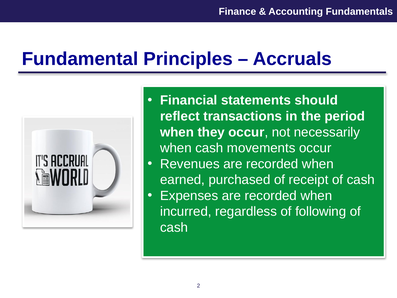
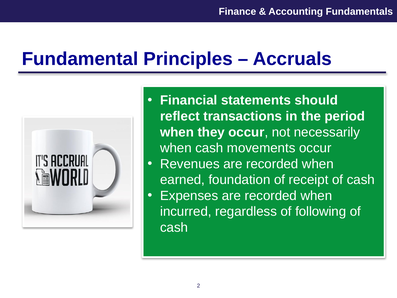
purchased: purchased -> foundation (239, 180)
